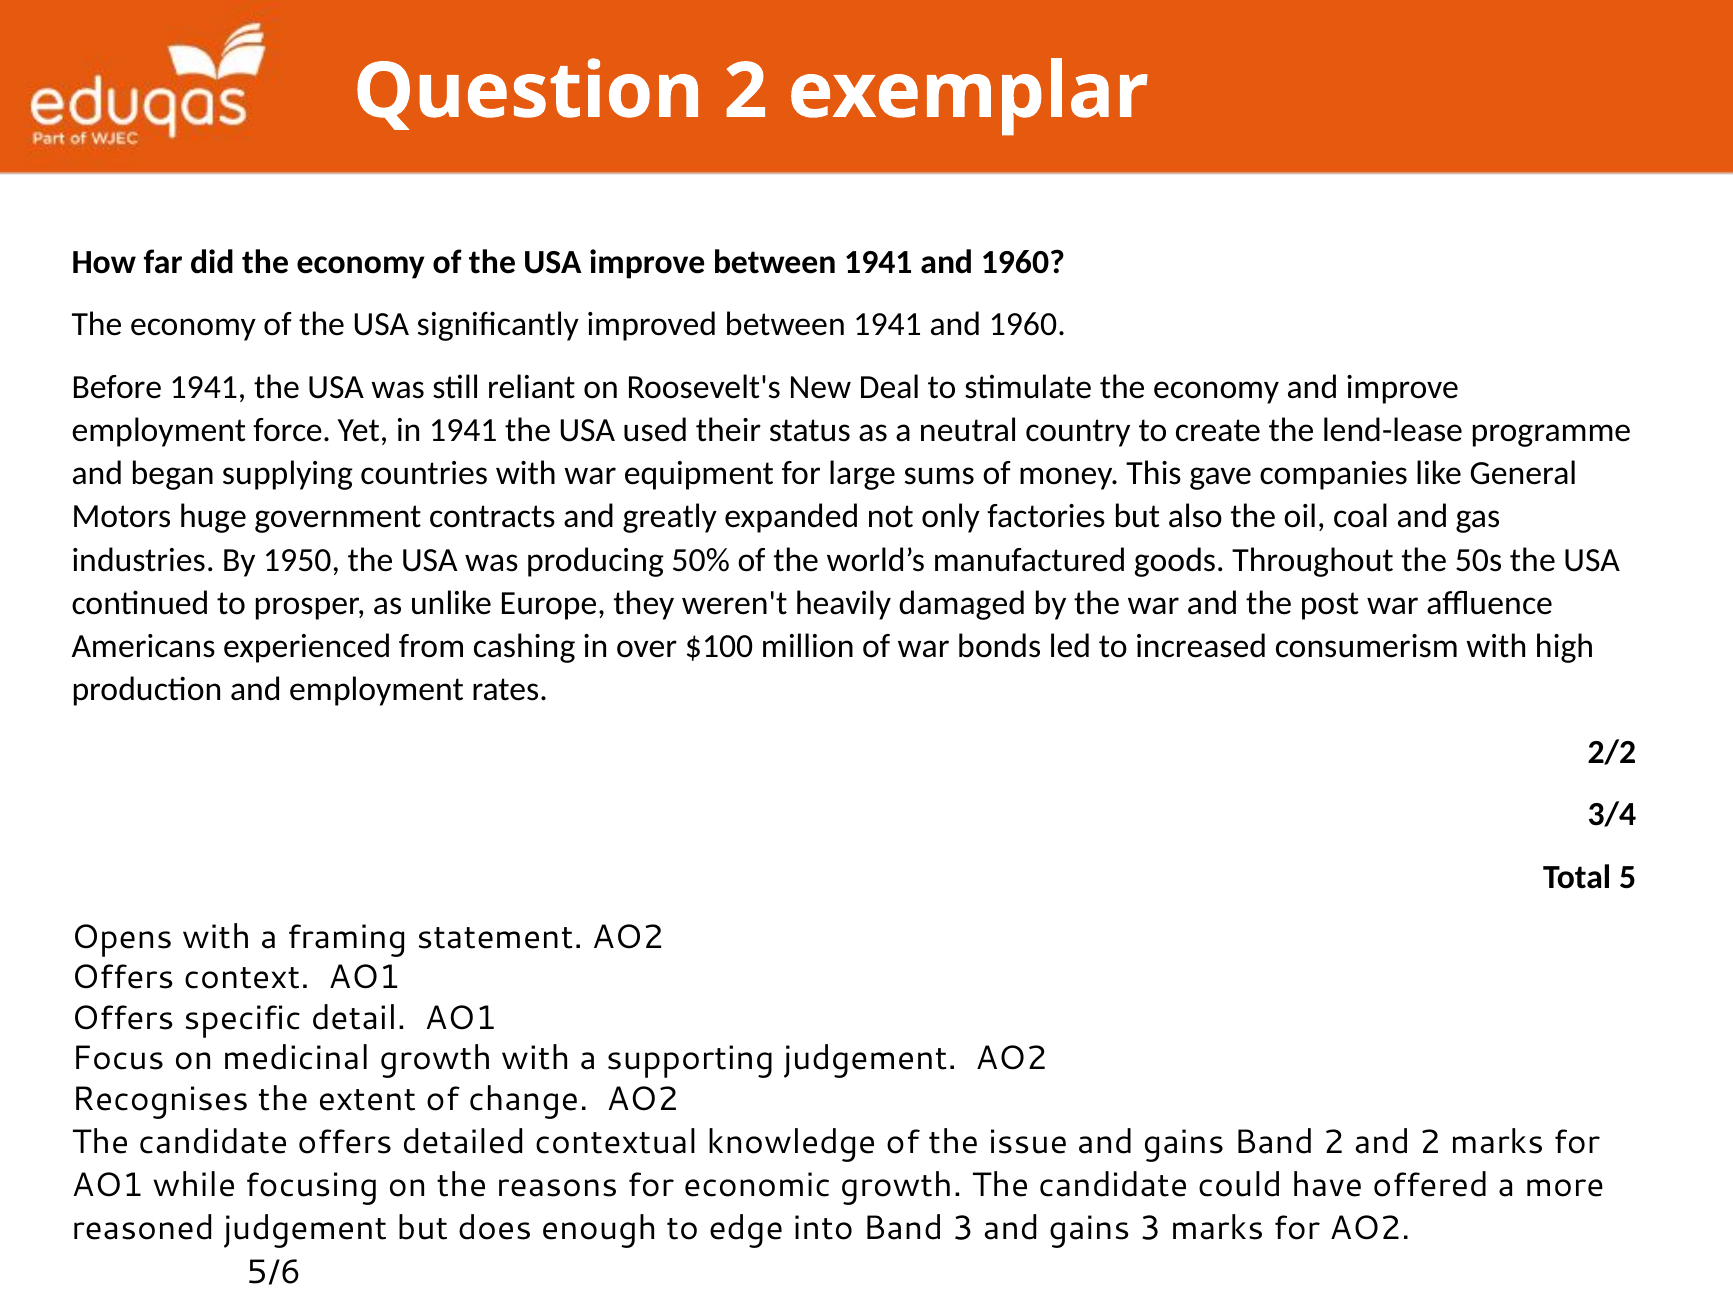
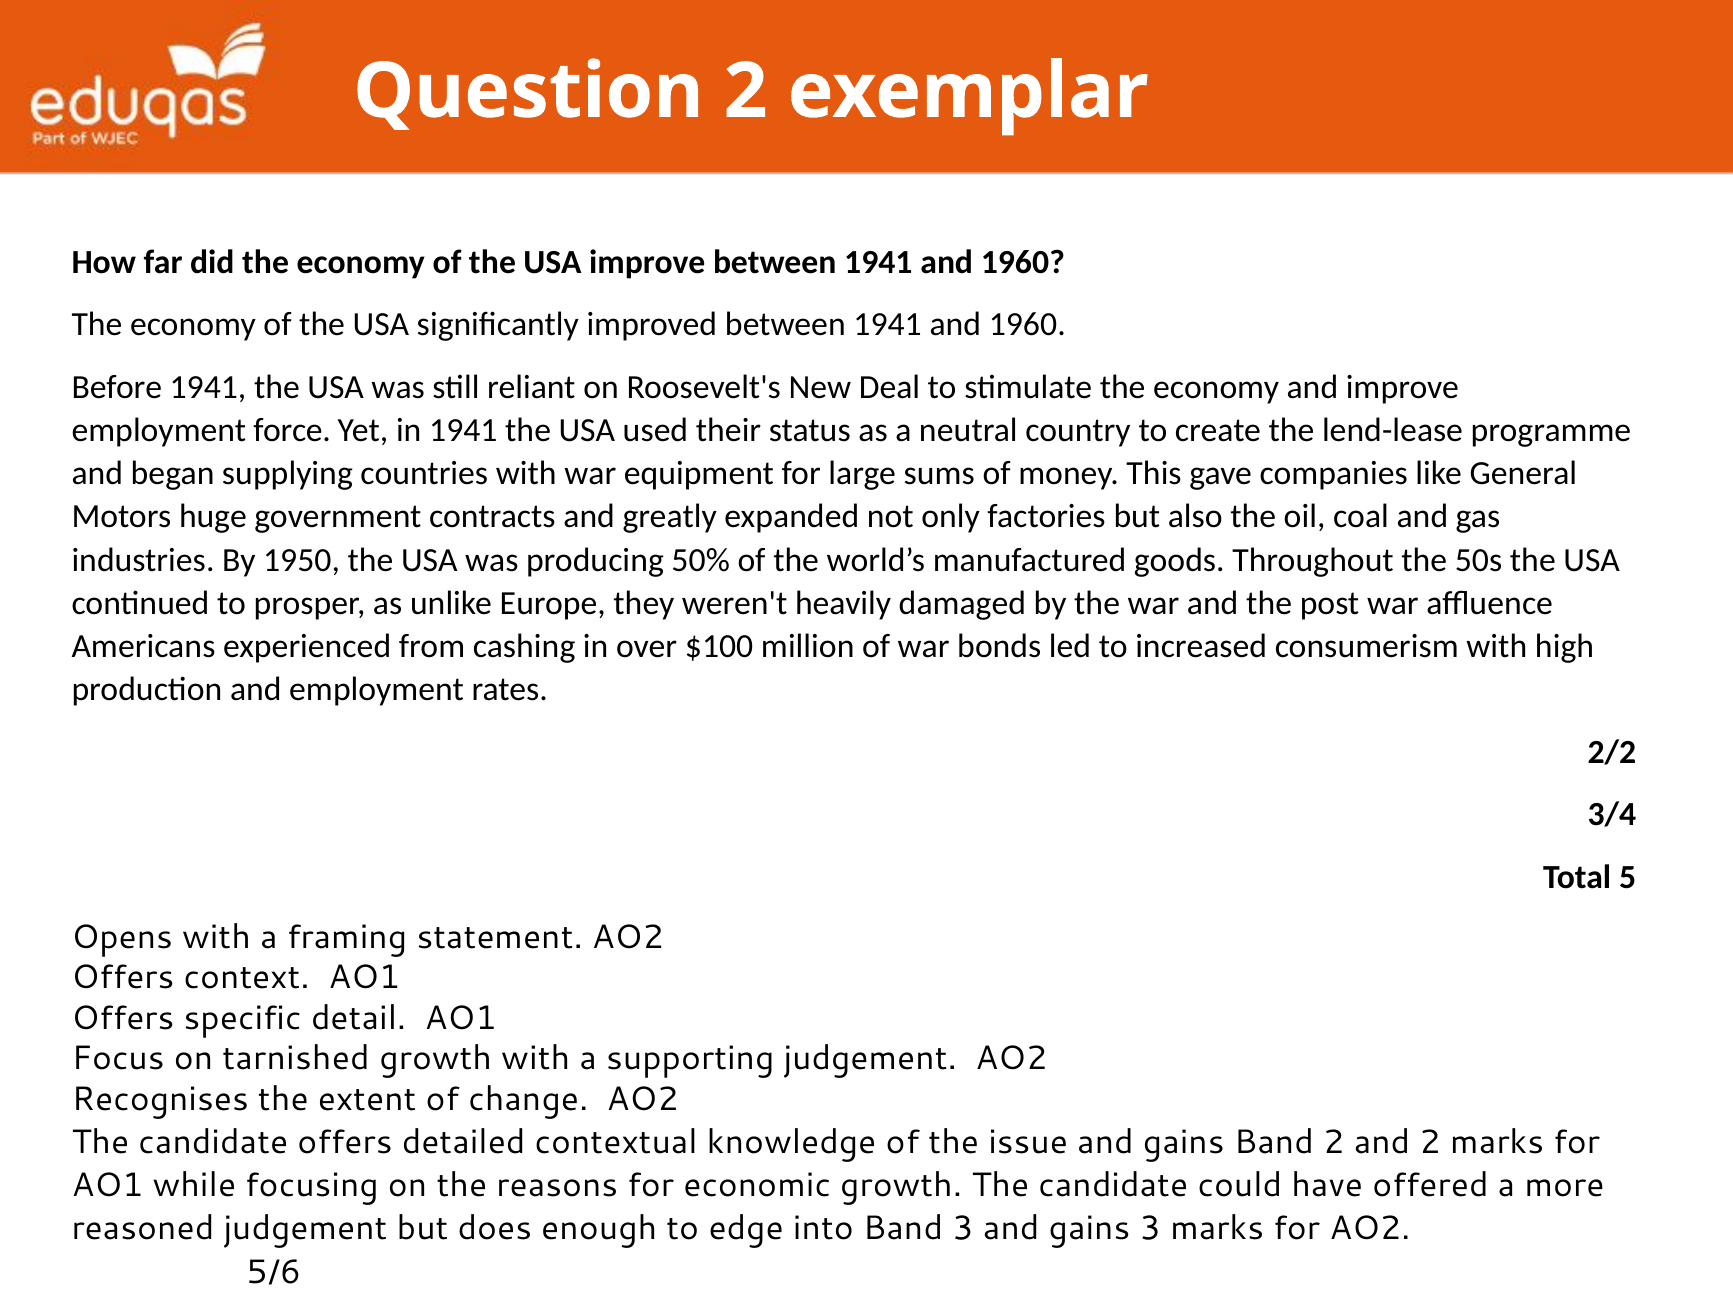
medicinal: medicinal -> tarnished (296, 1058)
